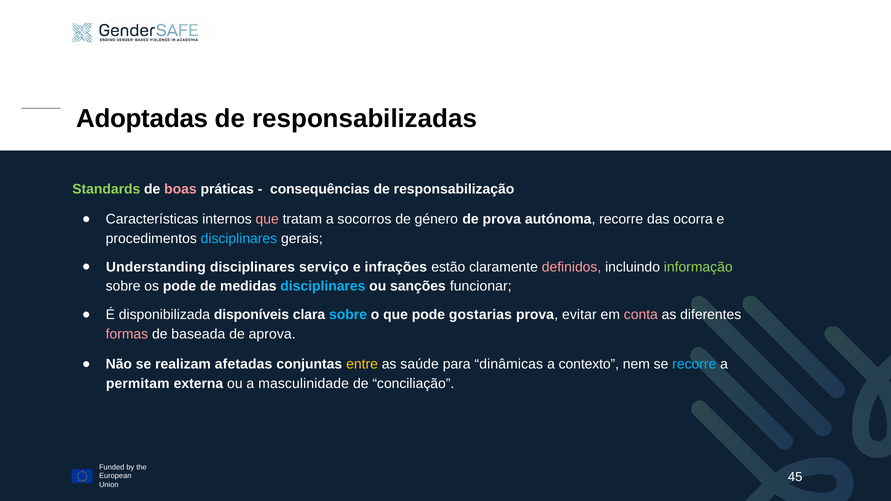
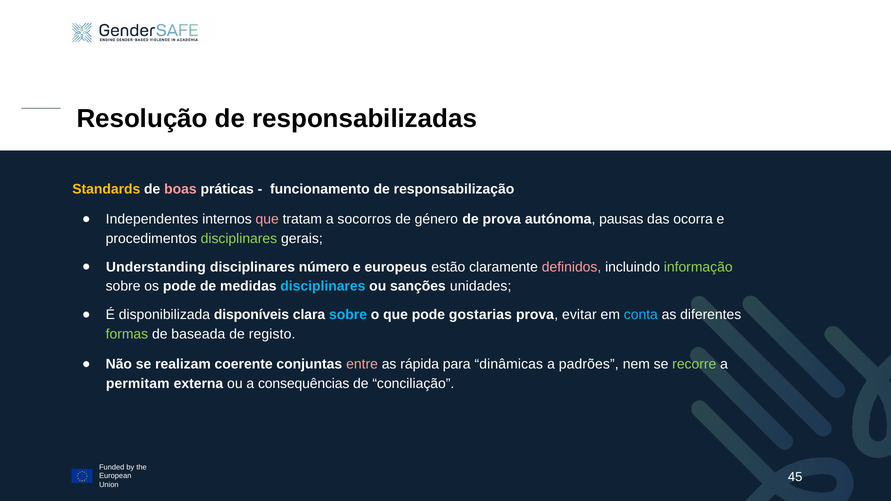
Adoptadas: Adoptadas -> Resolução (142, 119)
Standards colour: light green -> yellow (106, 189)
consequências: consequências -> funcionamento (320, 189)
Características: Características -> Independentes (152, 219)
autónoma recorre: recorre -> pausas (621, 219)
disciplinares colour: light blue -> light green (239, 239)
serviço: serviço -> número (324, 267)
infrações: infrações -> europeus (396, 267)
funcionar: funcionar -> unidades (481, 286)
conta colour: pink -> light blue (641, 315)
formas colour: pink -> light green (127, 334)
aprova: aprova -> registo (272, 334)
afetadas: afetadas -> coerente (244, 364)
entre colour: yellow -> pink (362, 364)
saúde: saúde -> rápida (420, 364)
contexto: contexto -> padrões (589, 364)
recorre colour: light blue -> light green (694, 364)
masculinidade: masculinidade -> consequências (304, 384)
